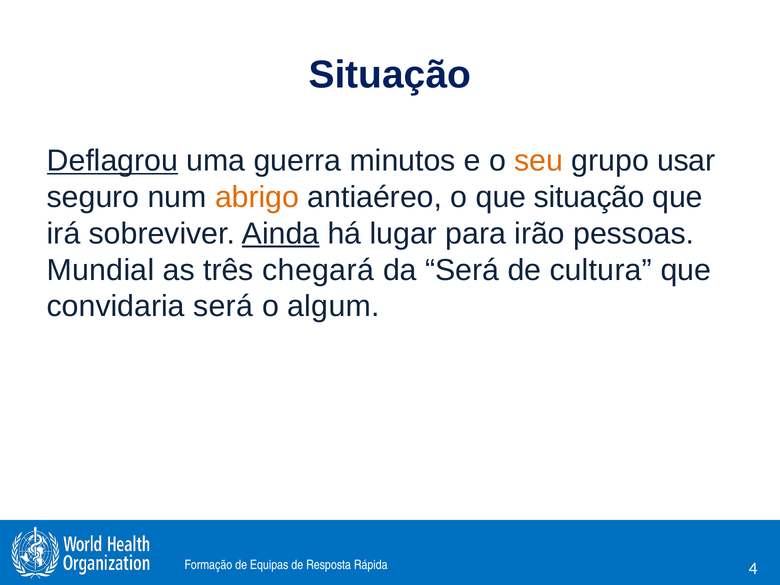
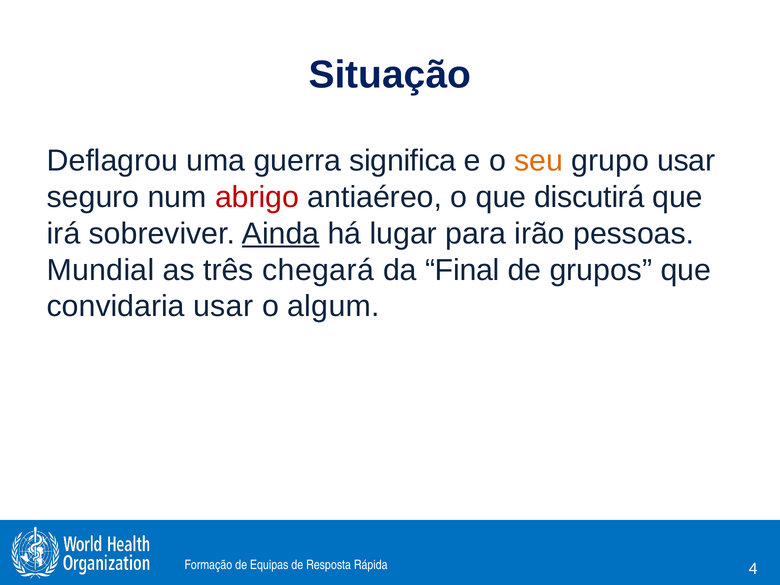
Deflagrou underline: present -> none (112, 161)
minutos: minutos -> significa (403, 161)
abrigo colour: orange -> red (257, 197)
que situação: situação -> discutirá (589, 197)
da Será: Será -> Final (462, 270)
cultura: cultura -> grupos (601, 270)
convidaria será: será -> usar (223, 306)
